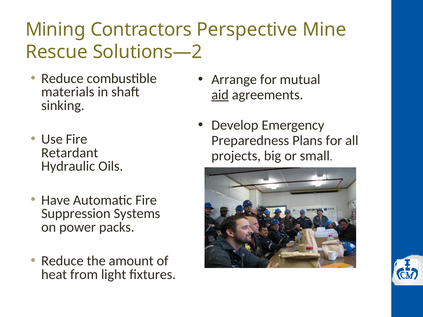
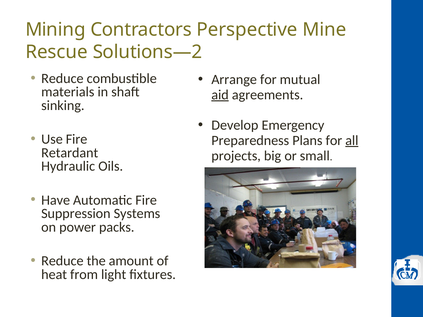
all underline: none -> present (352, 141)
